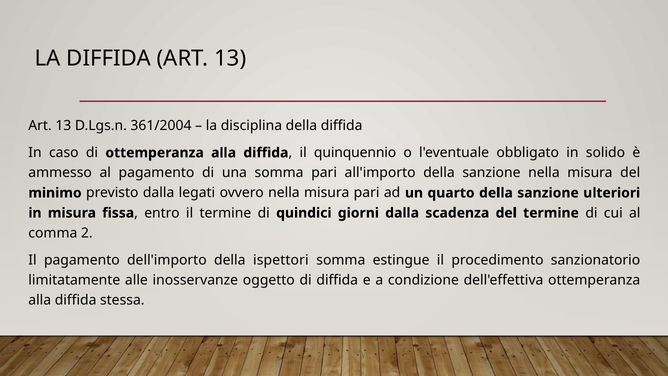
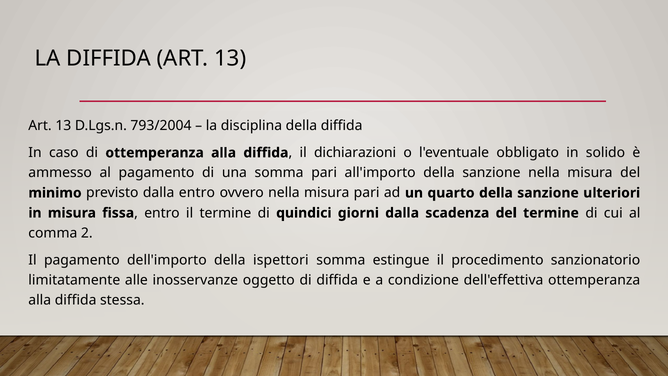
361/2004: 361/2004 -> 793/2004 (161, 126)
quinquennio: quinquennio -> dichiarazioni (355, 153)
dalla legati: legati -> entro (197, 193)
